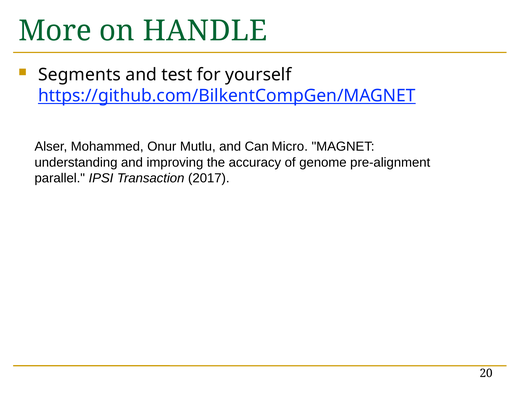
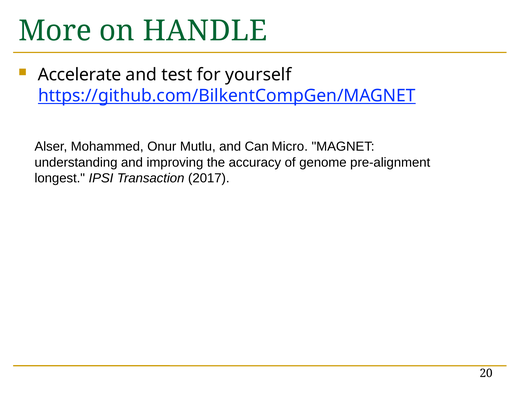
Segments: Segments -> Accelerate (80, 75)
parallel: parallel -> longest (60, 178)
